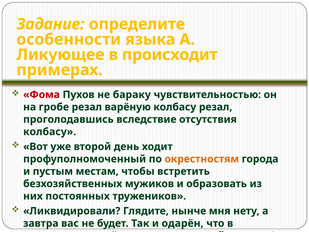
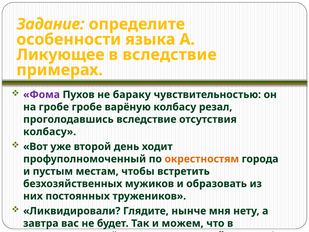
в происходит: происходит -> вследствие (170, 55)
Фома colour: red -> purple (42, 95)
гробе резал: резал -> гробе (87, 107)
одарён: одарён -> можем (183, 223)
